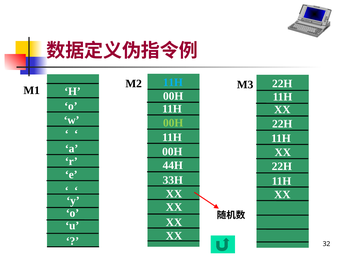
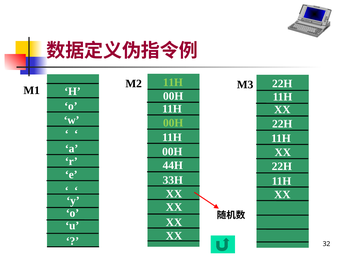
11H colour: light blue -> light green (173, 82)
